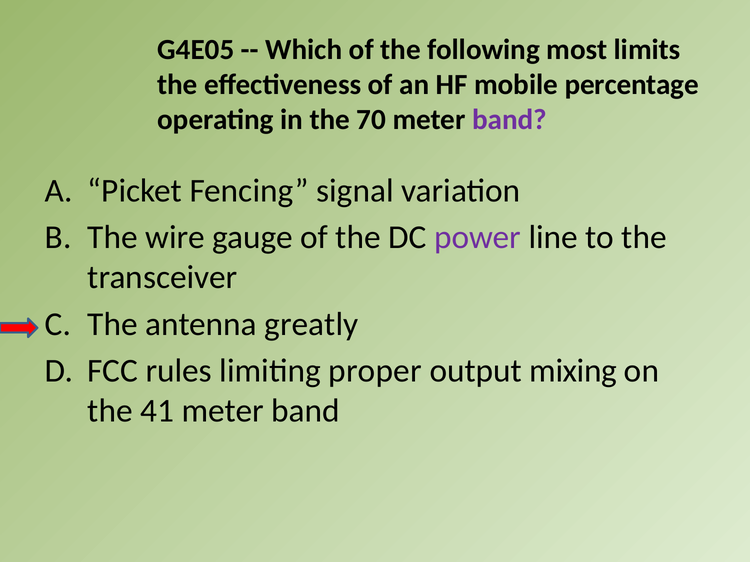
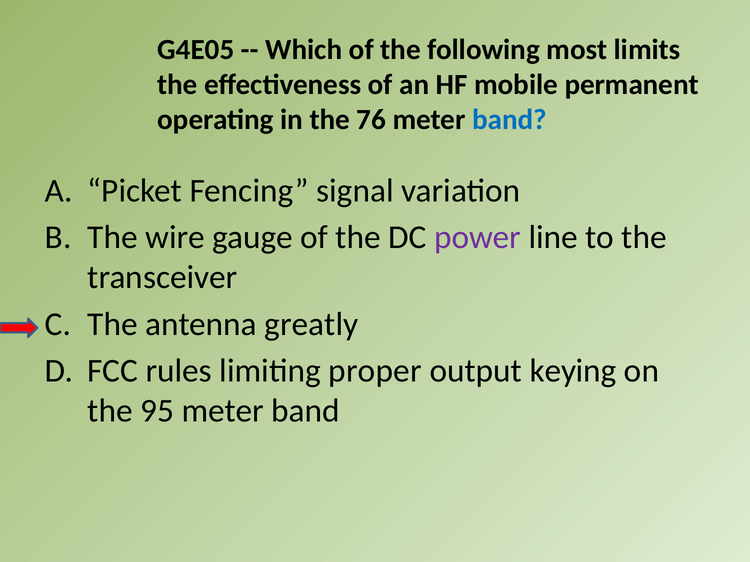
percentage: percentage -> permanent (632, 84)
70: 70 -> 76 (371, 119)
band colour: purple -> blue (509, 119)
mixing: mixing -> keying (573, 371)
41: 41 -> 95 (157, 411)
